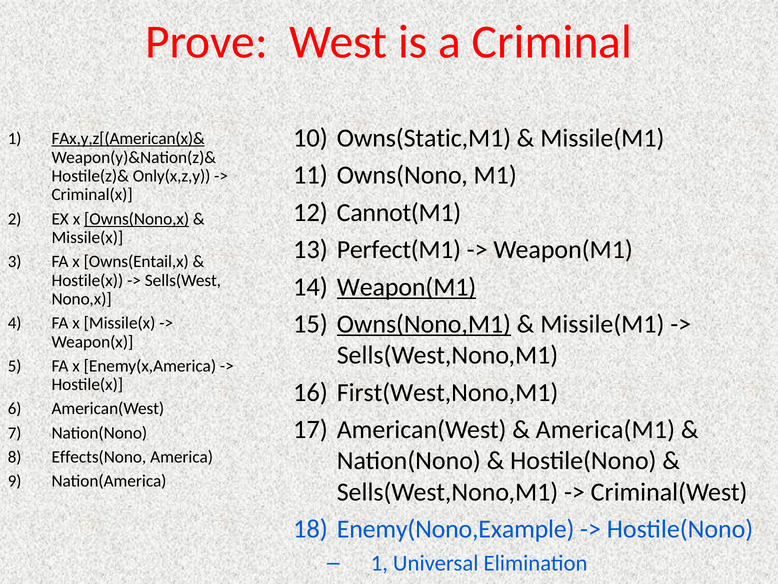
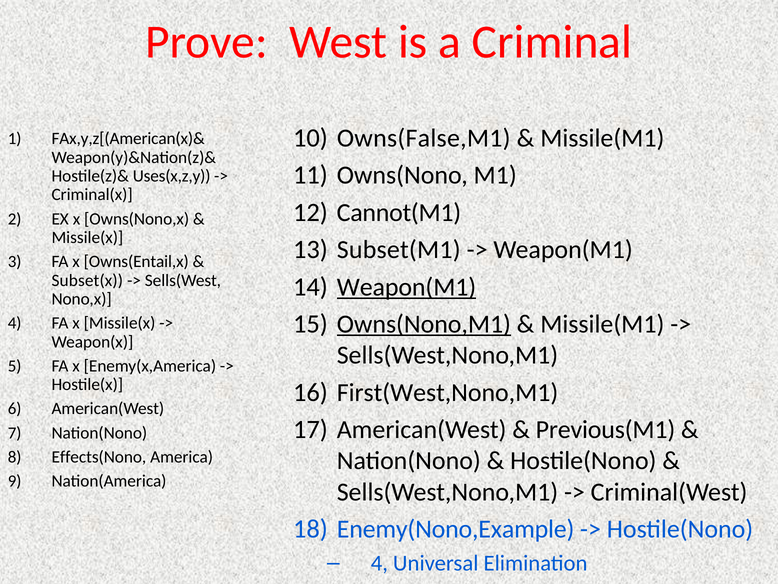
Owns(Static,M1: Owns(Static,M1 -> Owns(False,M1 (424, 138)
FAx,y,z[(American(x)& underline: present -> none (128, 139)
Only(x,z,y: Only(x,z,y -> Uses(x,z,y (172, 176)
Owns(Nono,x underline: present -> none (137, 219)
Perfect(M1: Perfect(M1 -> Subset(M1 (399, 250)
Hostile(x: Hostile(x -> Subset(x (87, 280)
America(M1: America(M1 -> Previous(M1 (606, 429)
1: 1 -> 4 (379, 563)
